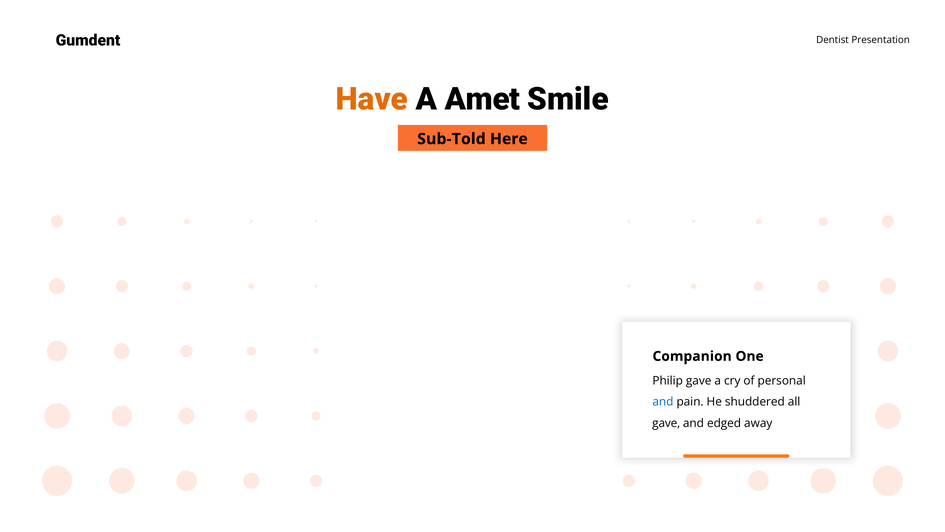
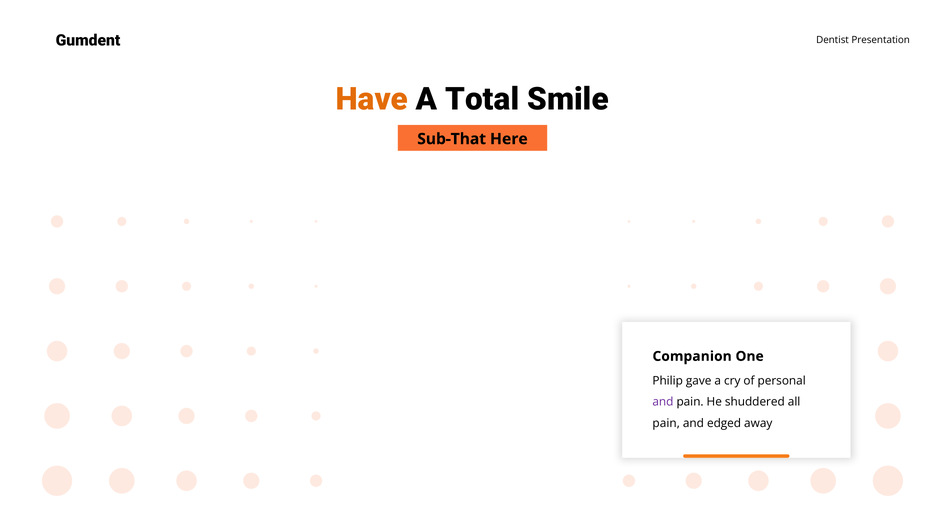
Amet: Amet -> Total (482, 99)
Sub-Told: Sub-Told -> Sub-That (452, 139)
and colour: blue -> purple (663, 402)
gave: gave -> pain (666, 423)
